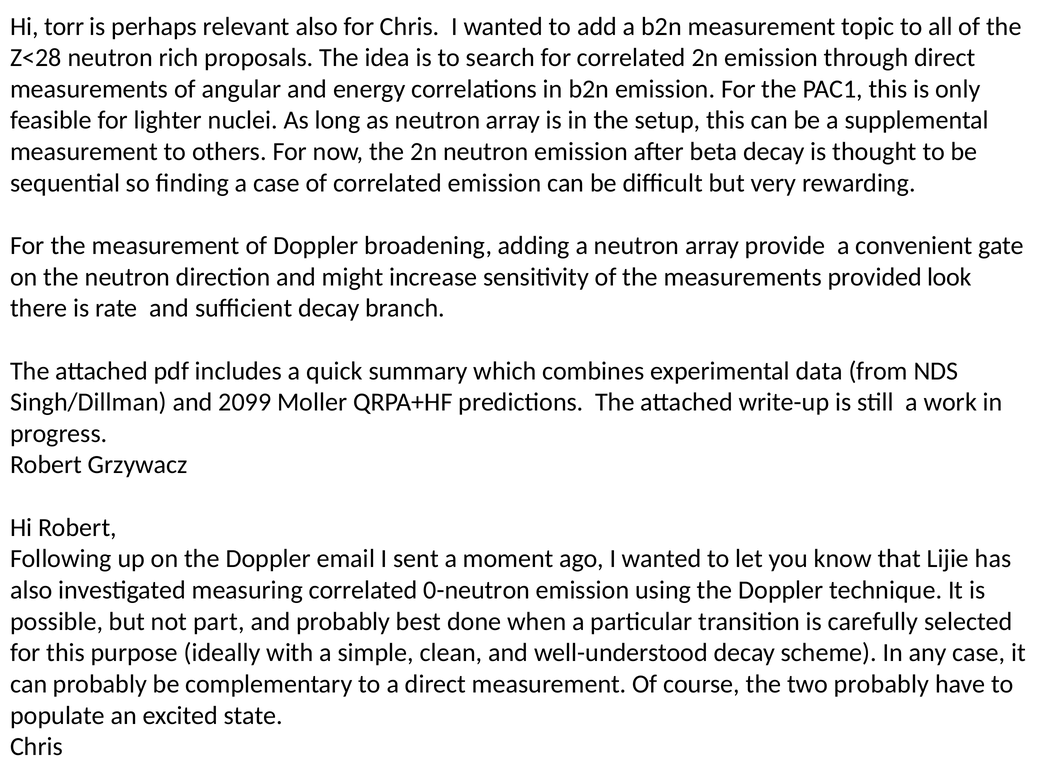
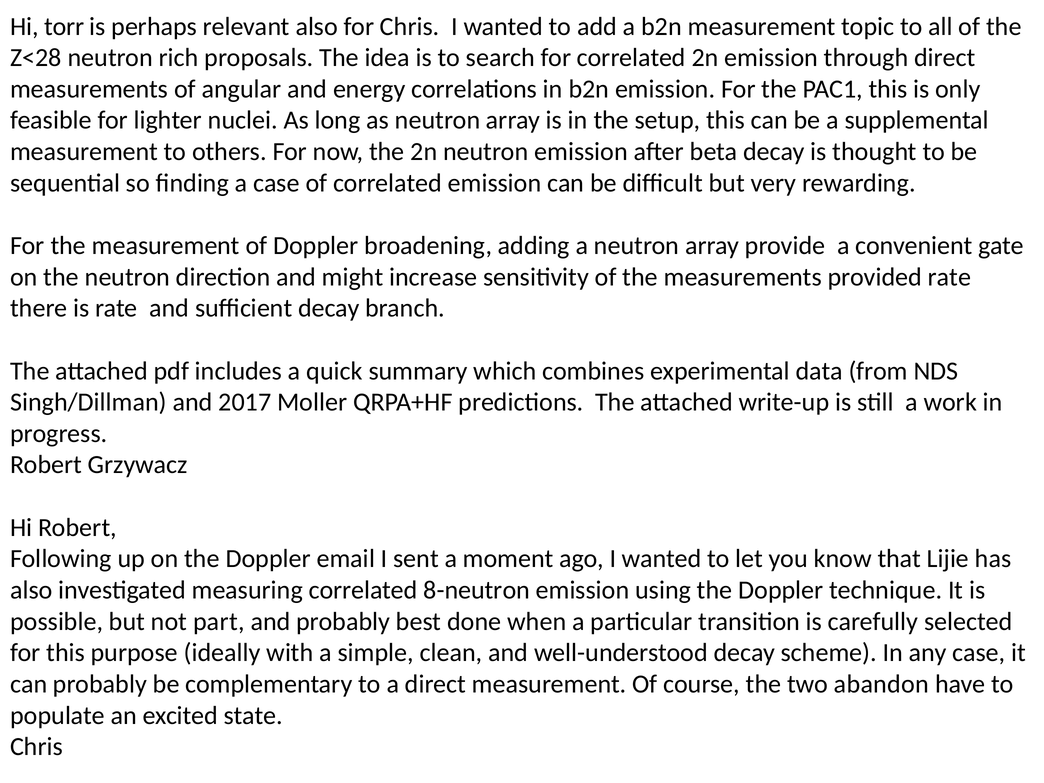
provided look: look -> rate (949, 277)
2099: 2099 -> 2017 (245, 402)
0-neutron: 0-neutron -> 8-neutron (477, 590)
two probably: probably -> abandon (881, 684)
